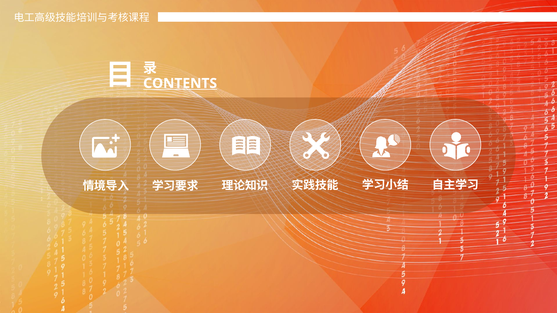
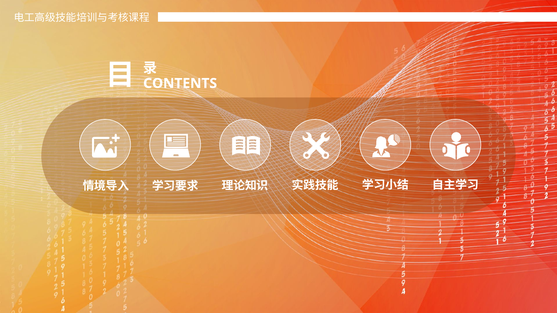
CONTENTS underline: present -> none (180, 83)
